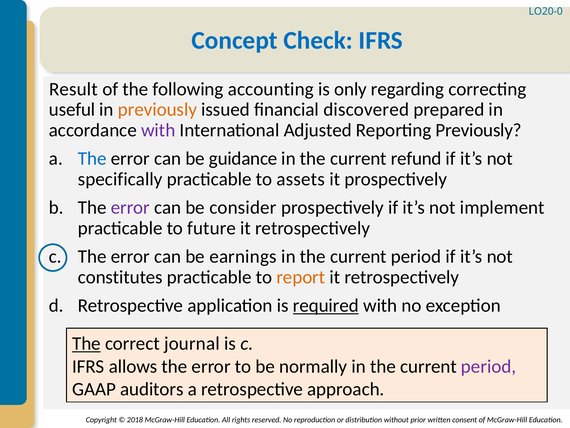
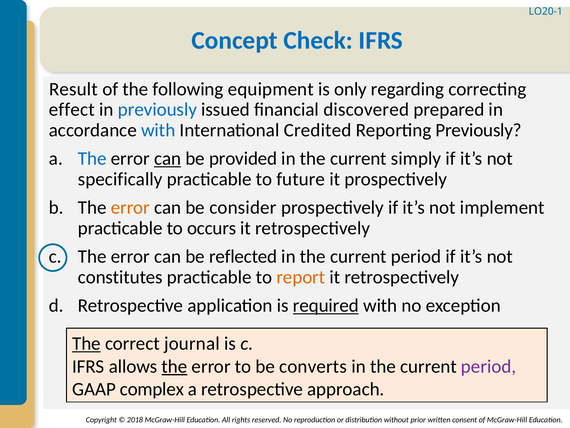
LO20-0: LO20-0 -> LO20-1 (546, 11)
accounting: accounting -> equipment (271, 89)
useful: useful -> effect (72, 110)
previously colour: orange -> blue (157, 110)
with colour: purple -> blue (158, 130)
Adjusted: Adjusted -> Credited (318, 130)
can underline: none -> present (168, 158)
guidance: guidance -> provided (243, 158)
refund: refund -> simply (416, 158)
assets: assets -> future (301, 179)
error colour: purple -> orange (130, 207)
future: future -> occurs (212, 228)
earnings: earnings -> reflected (243, 256)
the underline: none -> present (174, 366)
normally: normally -> converts (313, 366)
auditors: auditors -> complex (152, 389)
